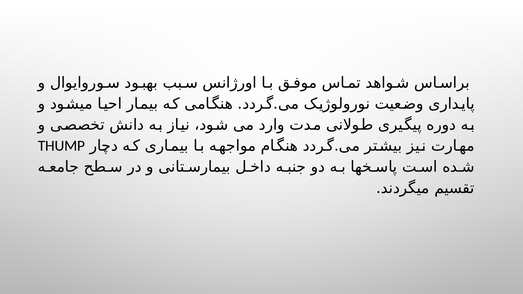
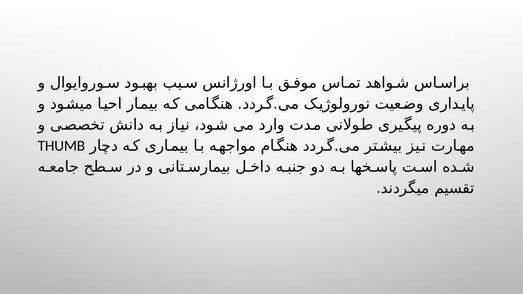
THUMP: THUMP -> THUMB (61, 146)
